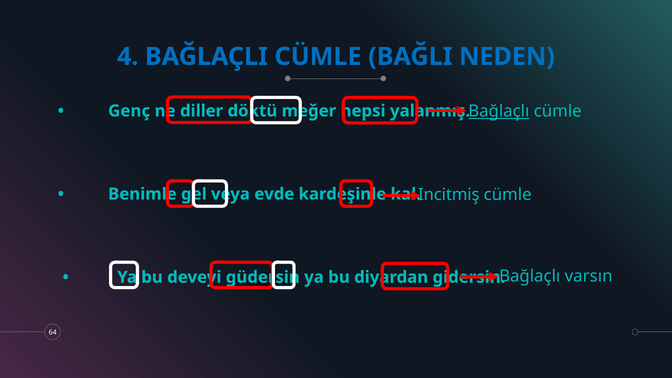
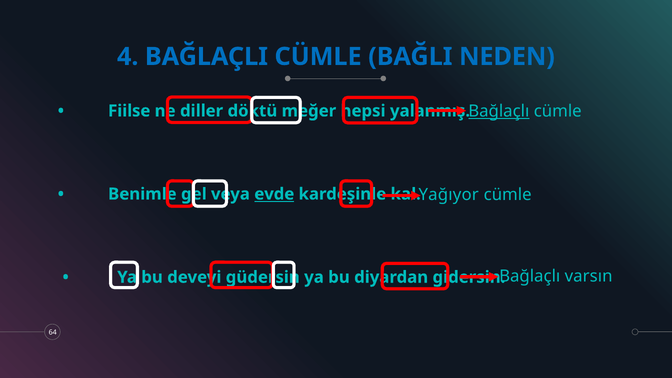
Genç: Genç -> Fiilse (129, 111)
Incitmiş: Incitmiş -> Yağıyor (449, 195)
evde underline: none -> present (274, 194)
